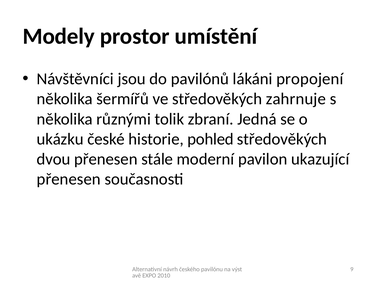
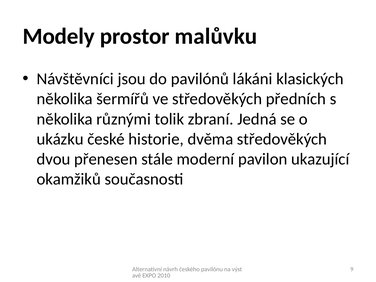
umístění: umístění -> malůvku (216, 36)
propojení: propojení -> klasických (310, 79)
zahrnuje: zahrnuje -> předních (296, 99)
pohled: pohled -> dvěma (210, 139)
přenesen: přenesen -> okamžiků (69, 179)
